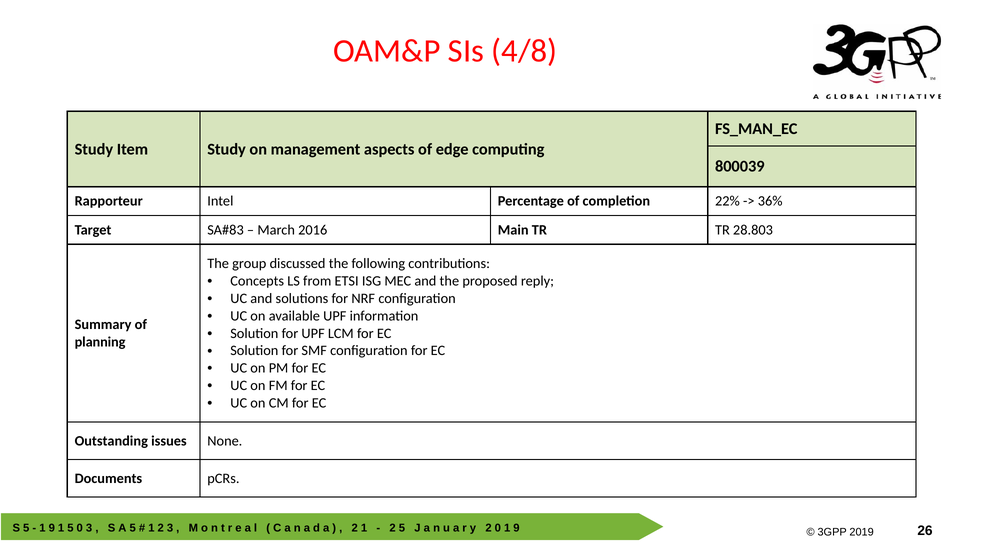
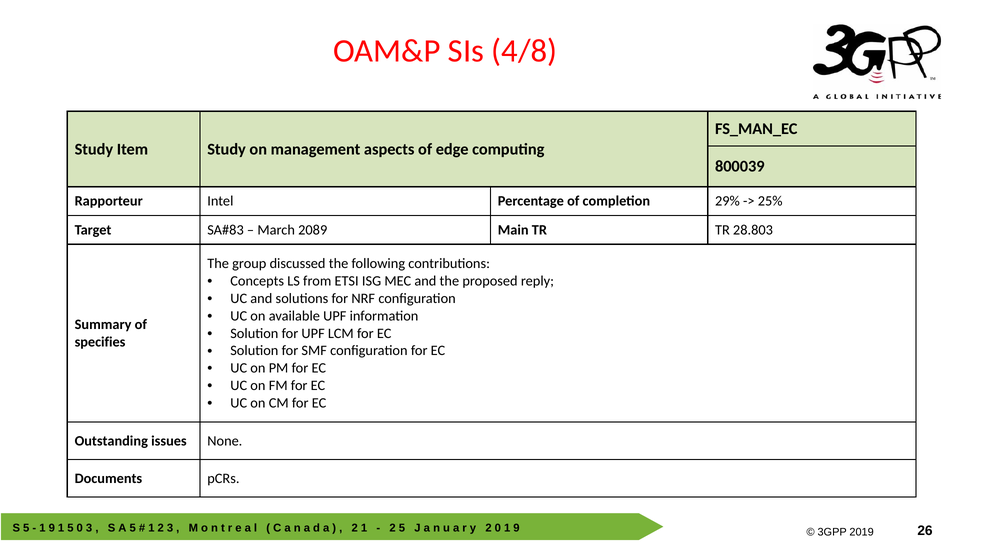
22%: 22% -> 29% (727, 201)
36%: 36% -> 25% (770, 201)
2016: 2016 -> 2089 (313, 230)
planning: planning -> specifies (100, 342)
